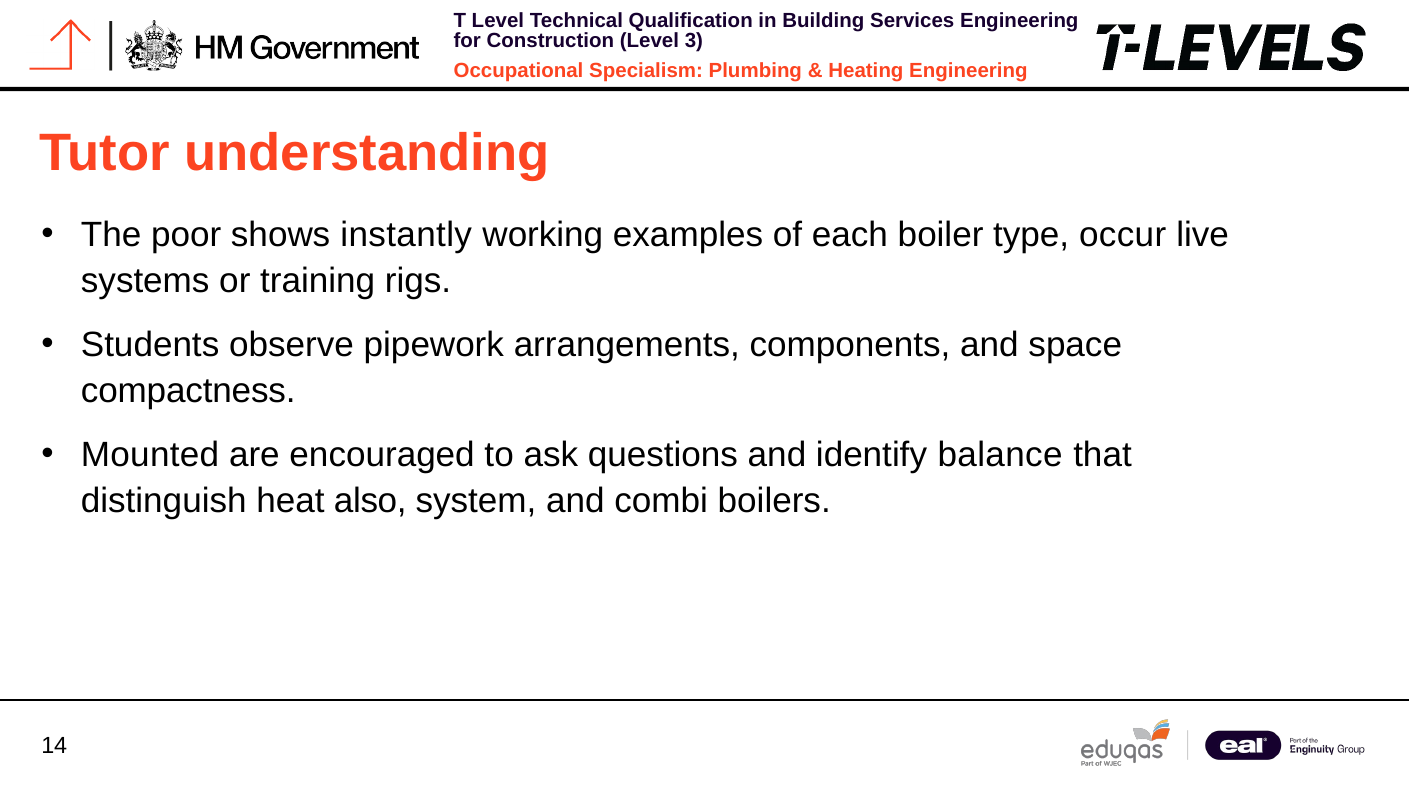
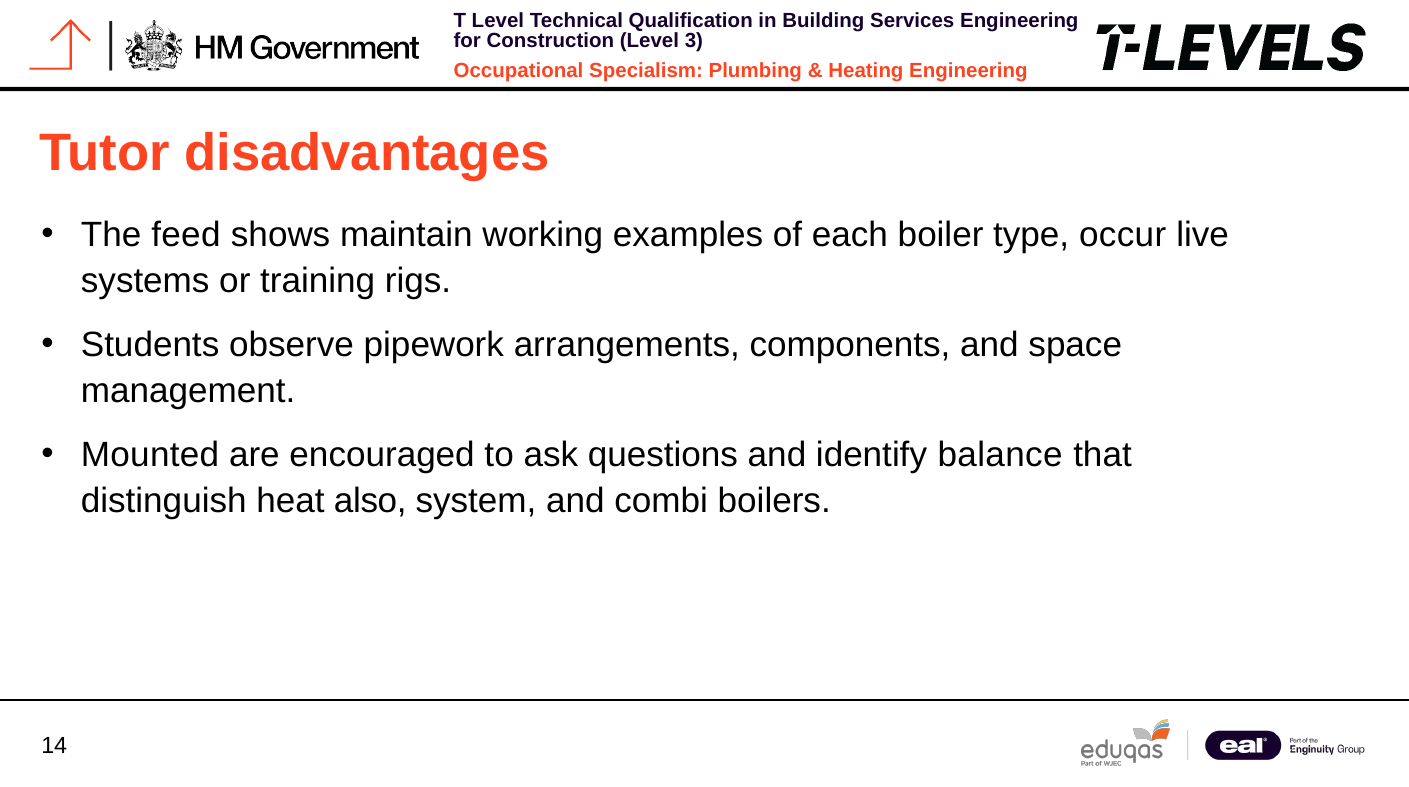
understanding: understanding -> disadvantages (367, 153)
poor: poor -> feed (186, 235)
instantly: instantly -> maintain (406, 235)
compactness: compactness -> management (188, 391)
